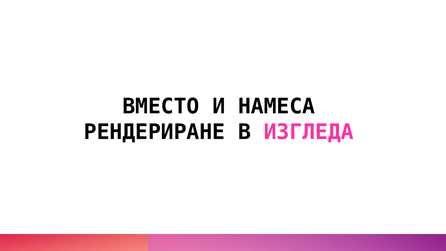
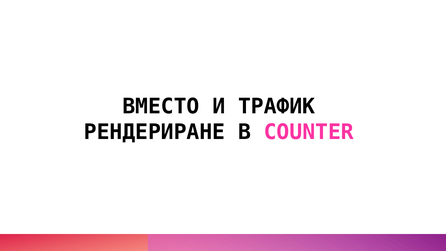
НАМЕСА: НАМЕСА -> ТРАФИК (277, 106)
ИЗГЛЕДА: ИЗГЛЕДА -> COUNTER (309, 132)
